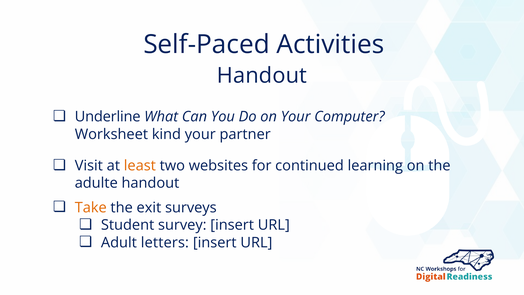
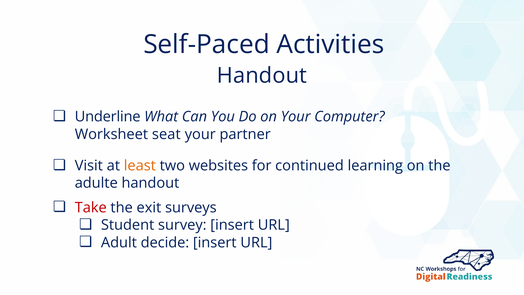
kind: kind -> seat (166, 134)
Take colour: orange -> red (91, 207)
letters: letters -> decide (165, 242)
